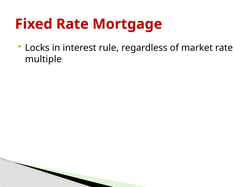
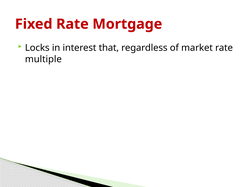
rule: rule -> that (109, 48)
